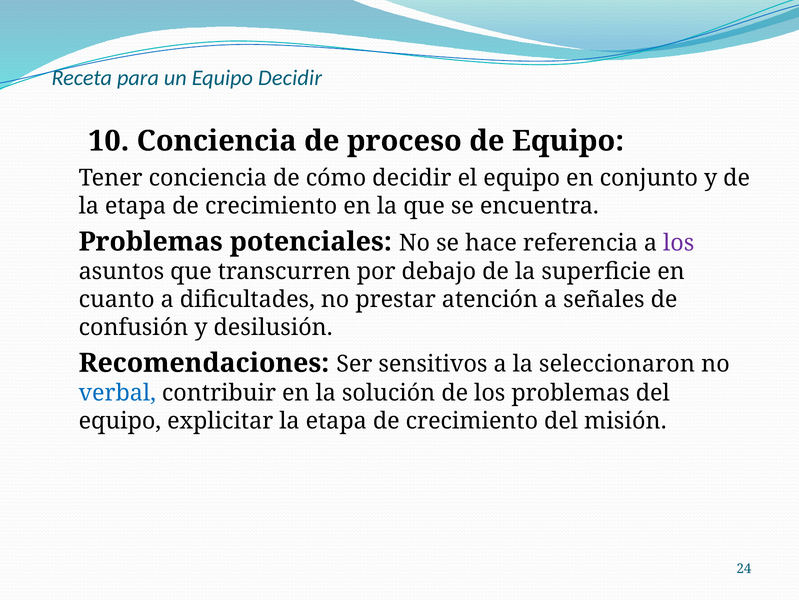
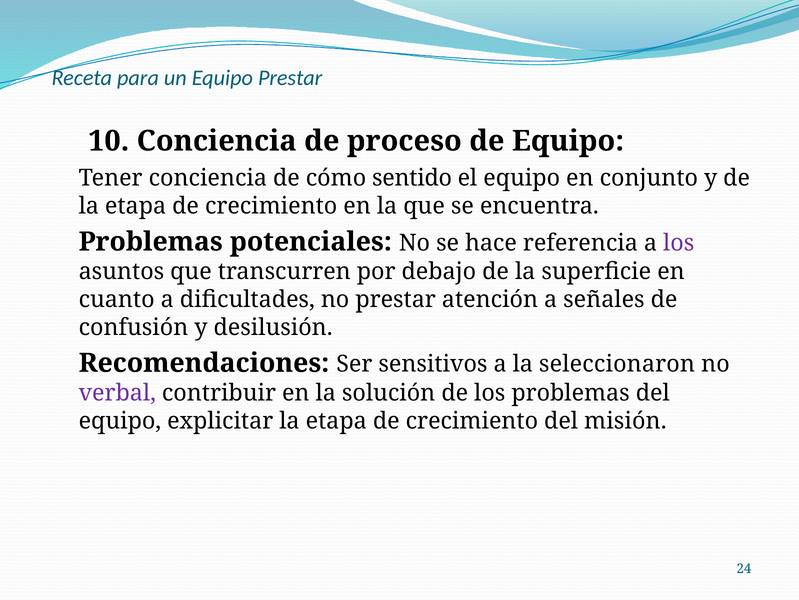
Equipo Decidir: Decidir -> Prestar (290, 78)
cómo decidir: decidir -> sentido (412, 178)
verbal colour: blue -> purple (117, 392)
